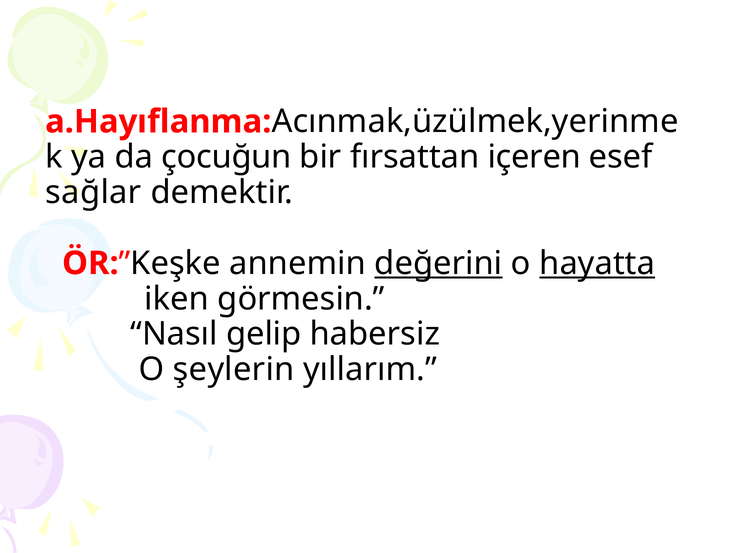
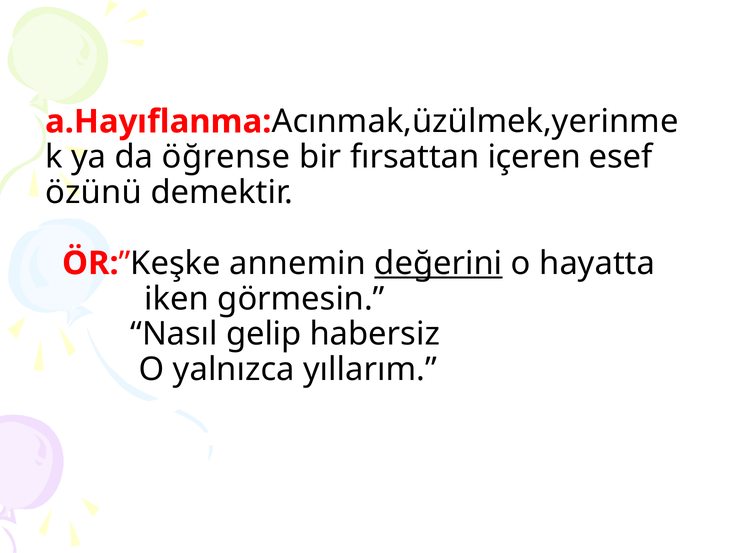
çocuğun: çocuğun -> öğrense (226, 157)
sağlar: sağlar -> özünü (93, 192)
hayatta underline: present -> none (597, 263)
şeylerin: şeylerin -> yalnızca (234, 369)
